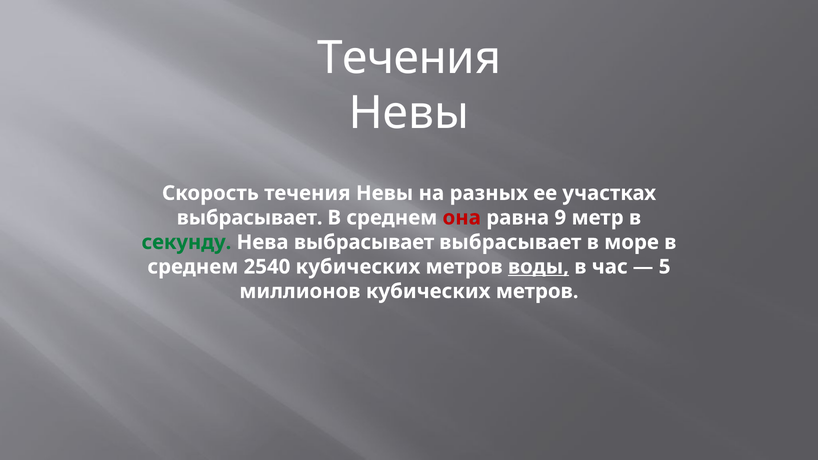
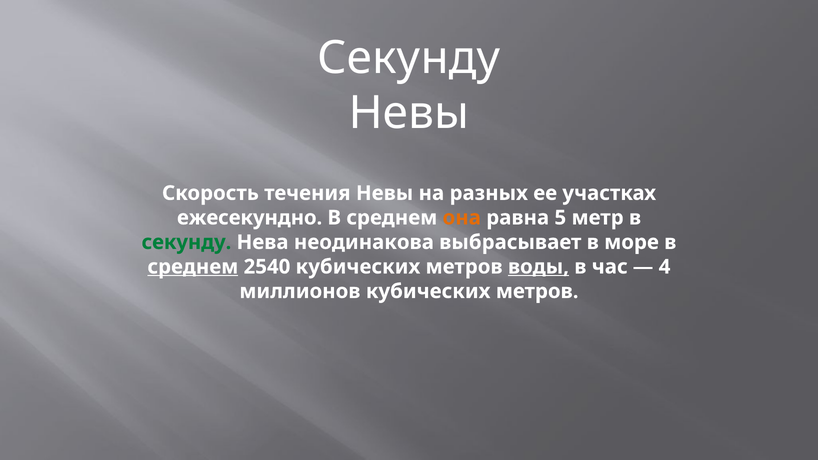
Течения: Течения -> Секунду (409, 58)
выбрасывает: выбрасывает -> ежесекундно (250, 218)
она colour: red -> orange (462, 218)
9: 9 -> 5 (560, 218)
Нева выбрасывает: выбрасывает -> неодинакова (364, 242)
среднем underline: none -> present (193, 267)
5: 5 -> 4 (665, 267)
